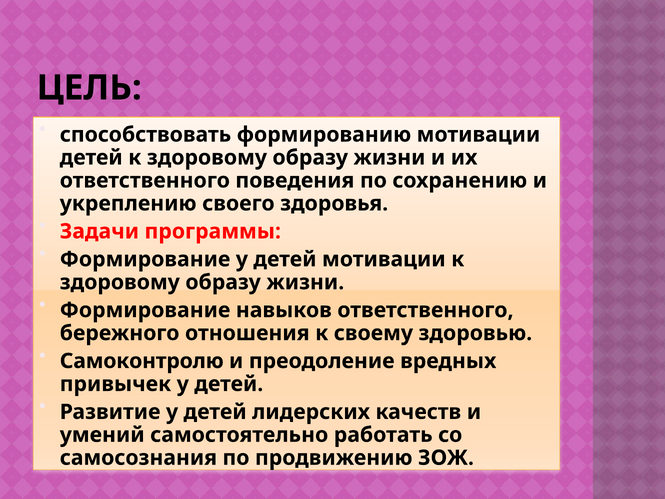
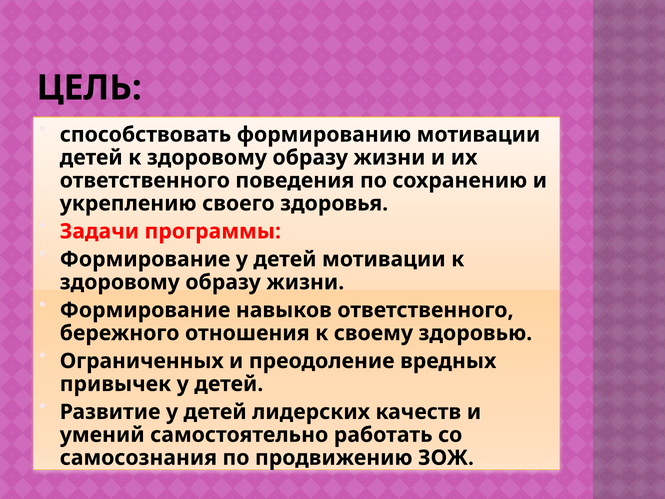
Самоконтролю: Самоконтролю -> Ограниченных (142, 361)
